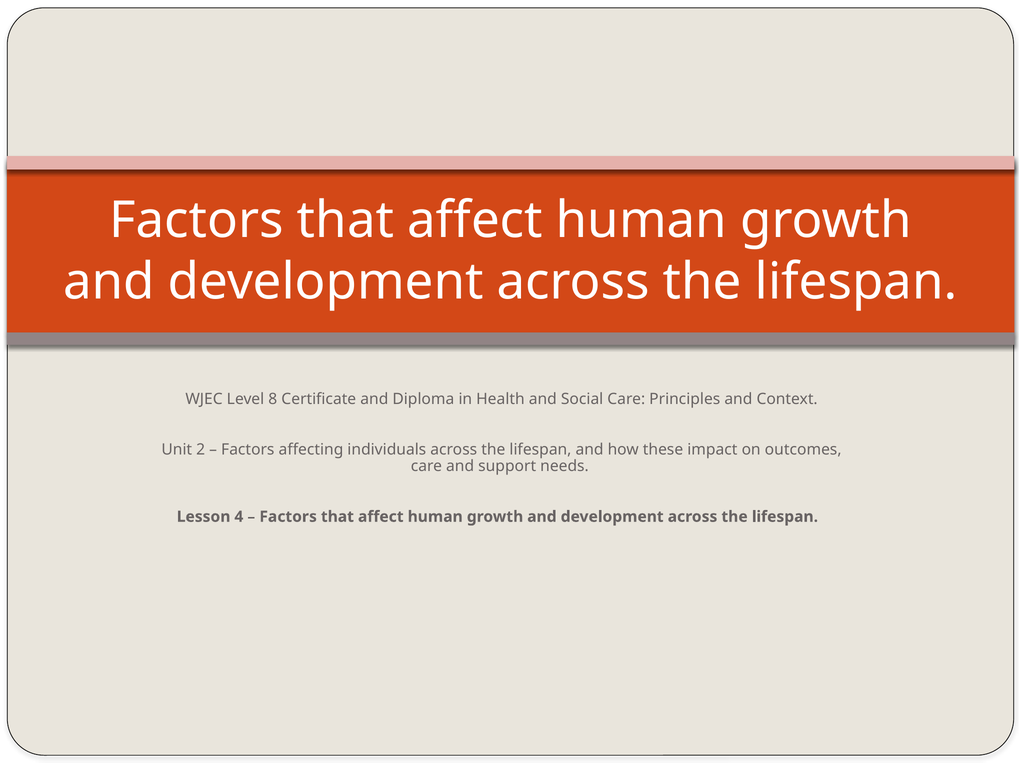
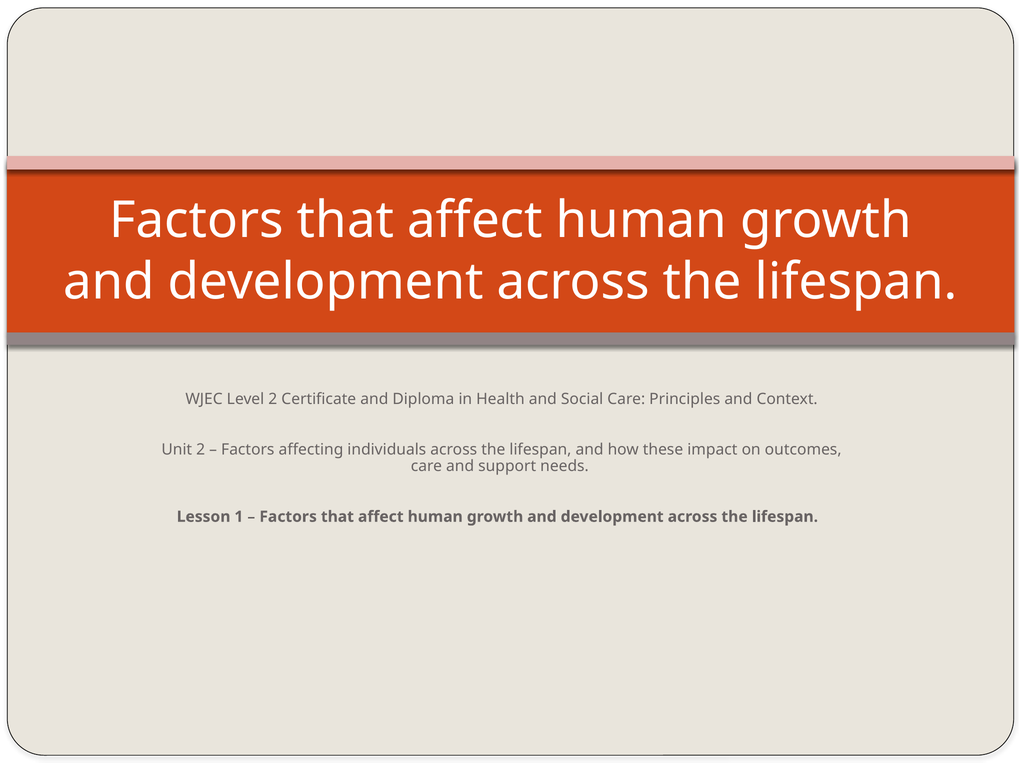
Level 8: 8 -> 2 (273, 399)
4: 4 -> 1 (239, 517)
